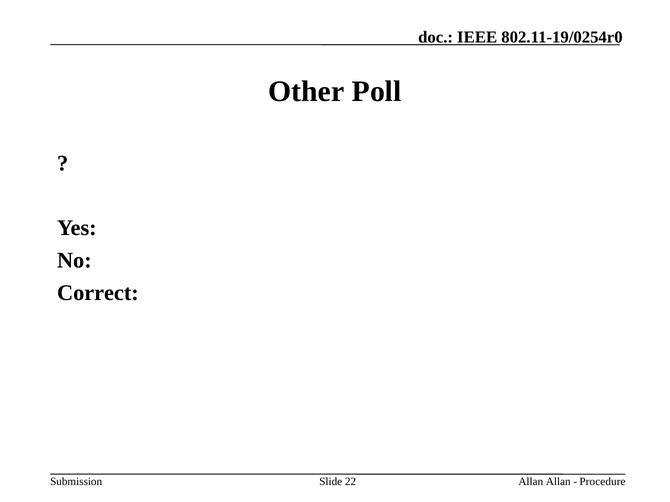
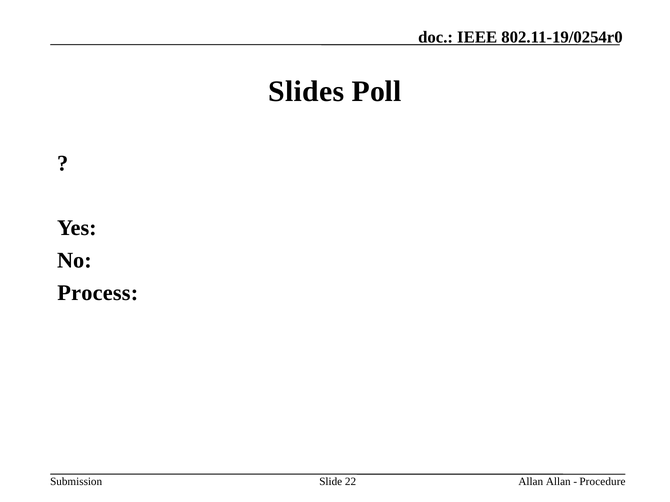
Other: Other -> Slides (306, 91)
Correct: Correct -> Process (98, 293)
